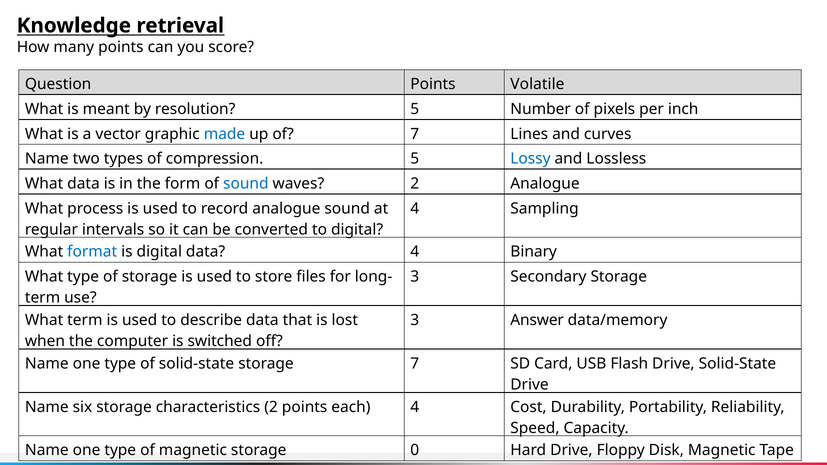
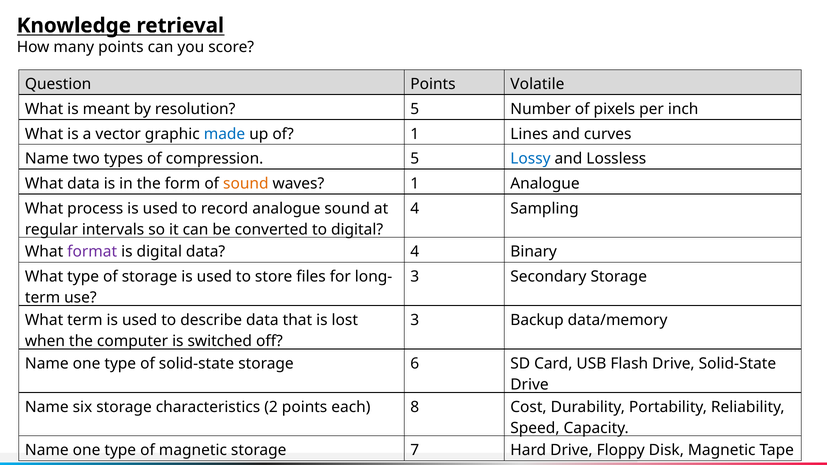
of 7: 7 -> 1 (415, 134)
sound colour: blue -> orange (246, 184)
waves 2: 2 -> 1 (415, 184)
format colour: blue -> purple (92, 252)
Answer: Answer -> Backup (537, 320)
storage 7: 7 -> 6 (415, 364)
each 4: 4 -> 8 (415, 407)
0: 0 -> 7 (415, 451)
